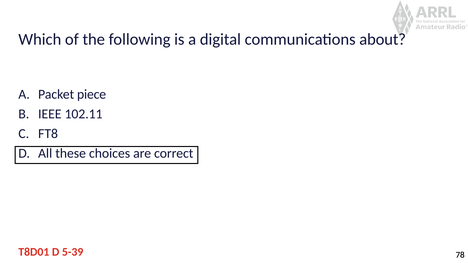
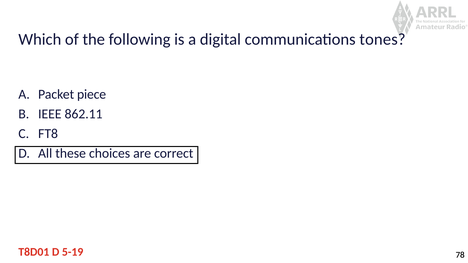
about: about -> tones (382, 39)
102.11: 102.11 -> 862.11 (84, 114)
5-39: 5-39 -> 5-19 (73, 252)
